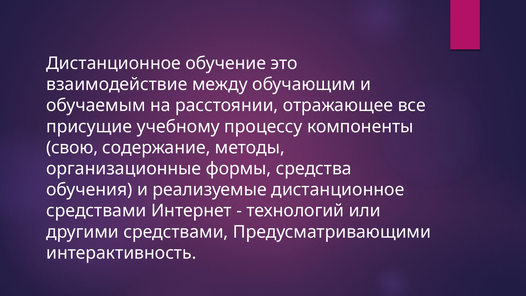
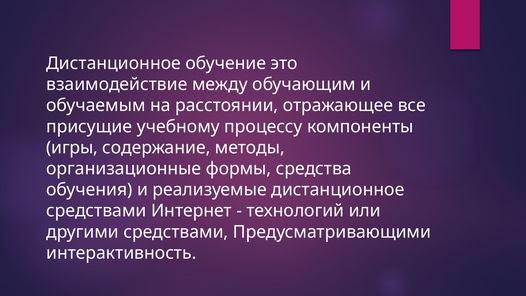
свою: свою -> игры (72, 148)
